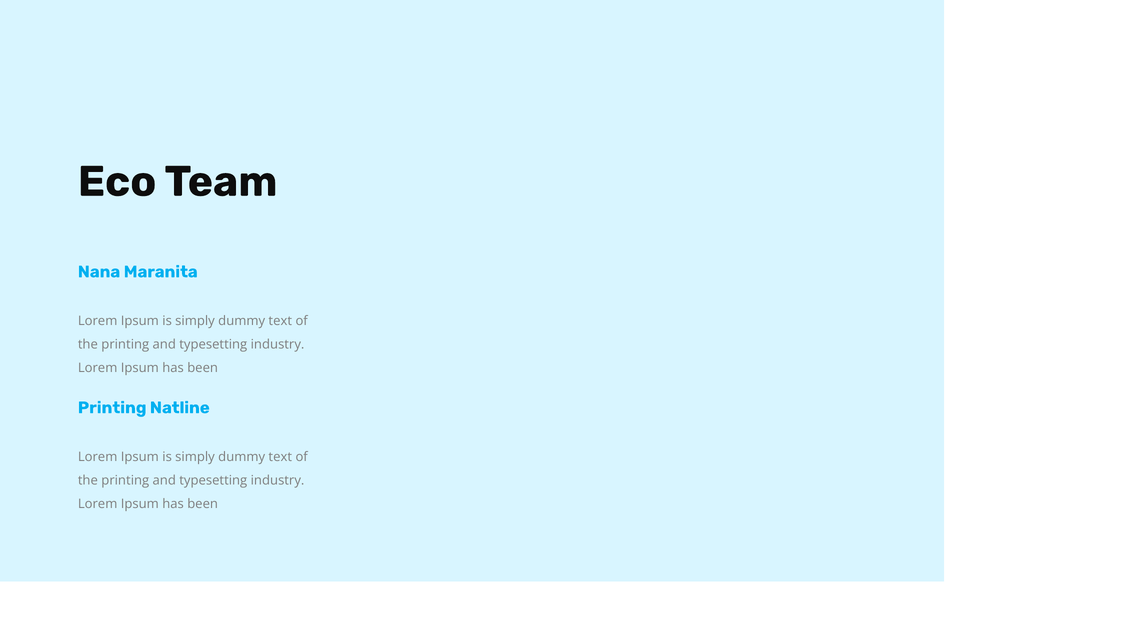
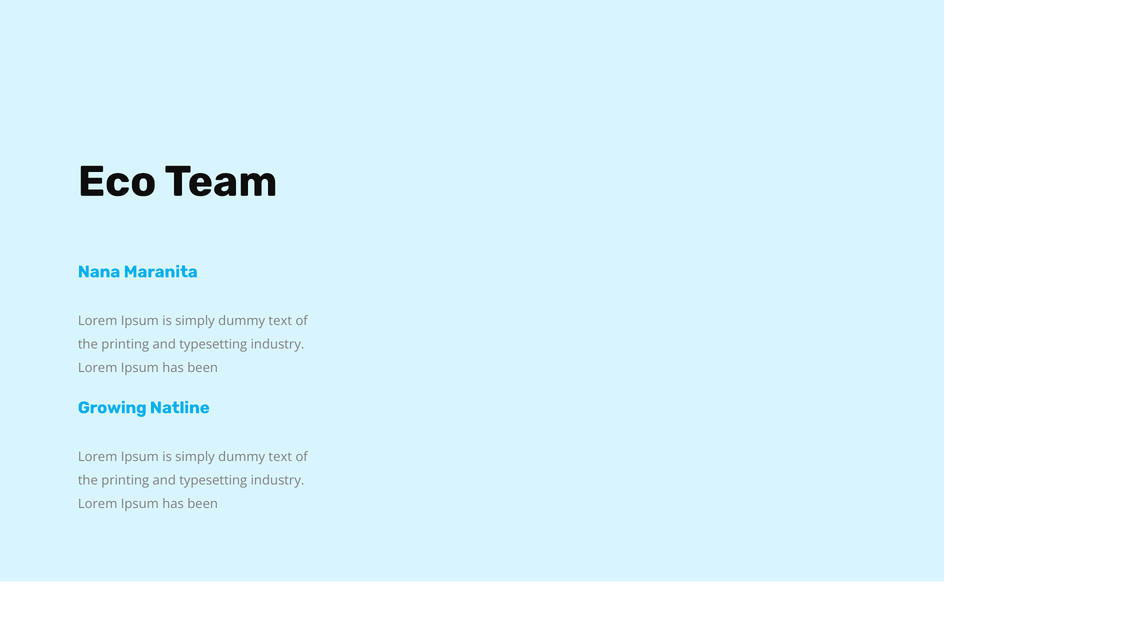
Printing: Printing -> Growing (112, 408)
